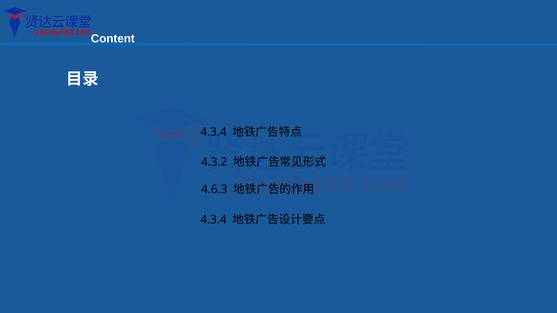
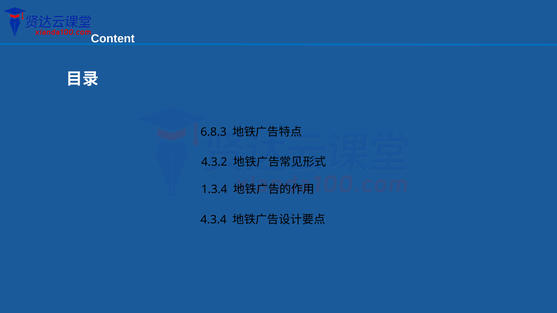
4.3.4: 4.3.4 -> 6.8.3 (214, 132)
4.6.3: 4.6.3 -> 1.3.4 (214, 190)
